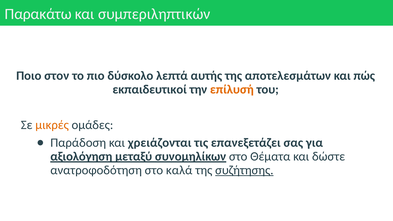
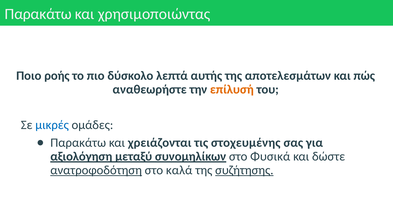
συμπεριληπτικών: συμπεριληπτικών -> χρησιμοποιώντας (154, 14)
στον: στον -> ροής (57, 76)
εκπαιδευτικοί: εκπαιδευτικοί -> αναθεωρήστε (150, 89)
μικρές colour: orange -> blue (52, 125)
Παράδοση: Παράδοση -> Παρακάτω (78, 143)
επανεξετάζει: επανεξετάζει -> στοχευμένης (246, 143)
Θέματα: Θέματα -> Φυσικά (270, 157)
ανατροφοδότηση underline: none -> present (96, 170)
